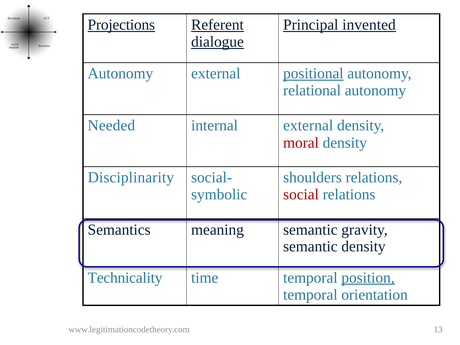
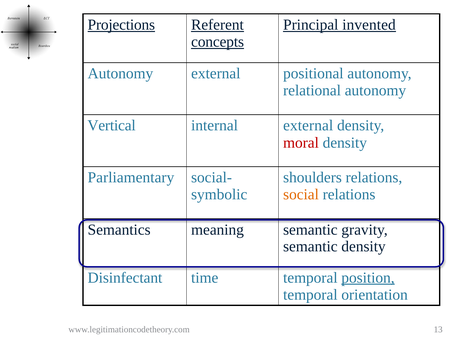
dialogue: dialogue -> concepts (218, 42)
positional underline: present -> none (313, 74)
Needed: Needed -> Vertical (112, 126)
Disciplinarity: Disciplinarity -> Parliamentary (131, 178)
social colour: red -> orange (301, 194)
Technicality: Technicality -> Disinfectant (125, 278)
